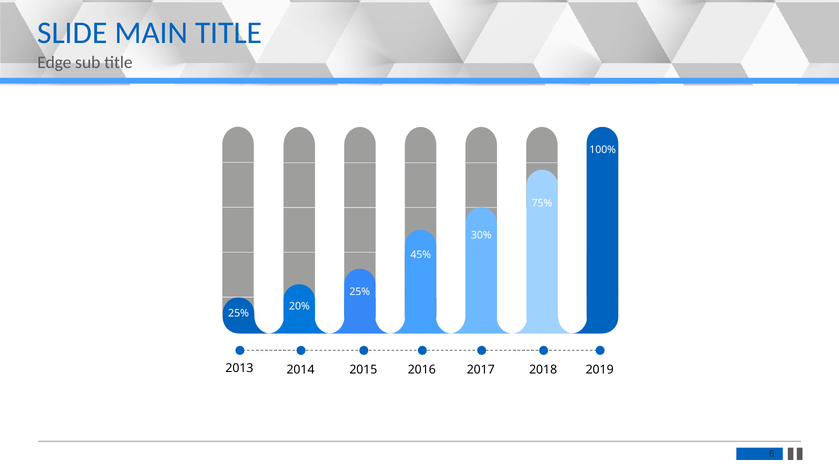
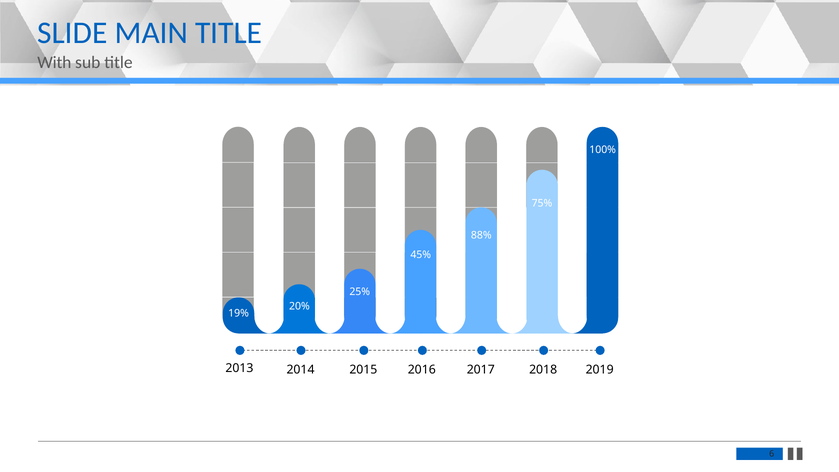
Edge: Edge -> With (54, 62)
30%: 30% -> 88% (481, 235)
25%: 25% -> 19% (239, 313)
